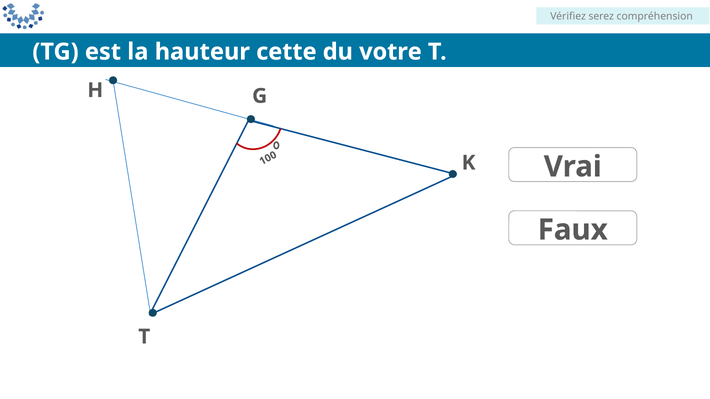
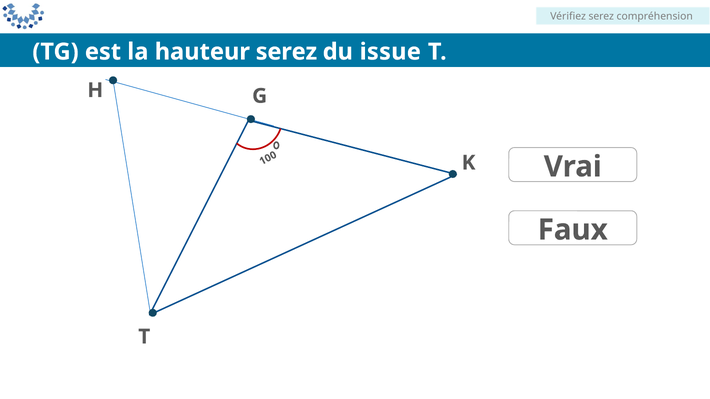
hauteur cette: cette -> serez (286, 52)
votre: votre -> issue (390, 52)
